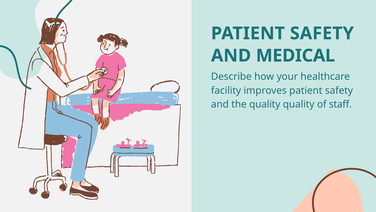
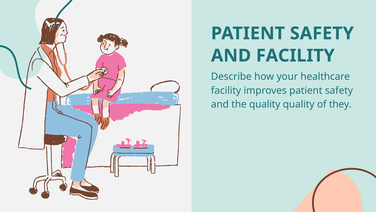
AND MEDICAL: MEDICAL -> FACILITY (295, 56)
staff: staff -> they (340, 104)
